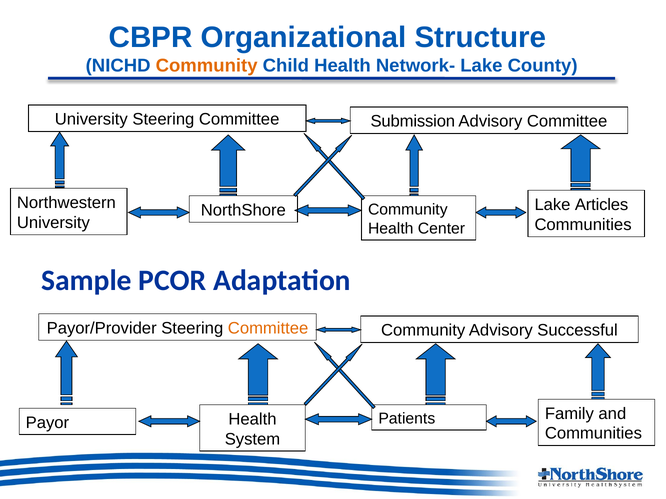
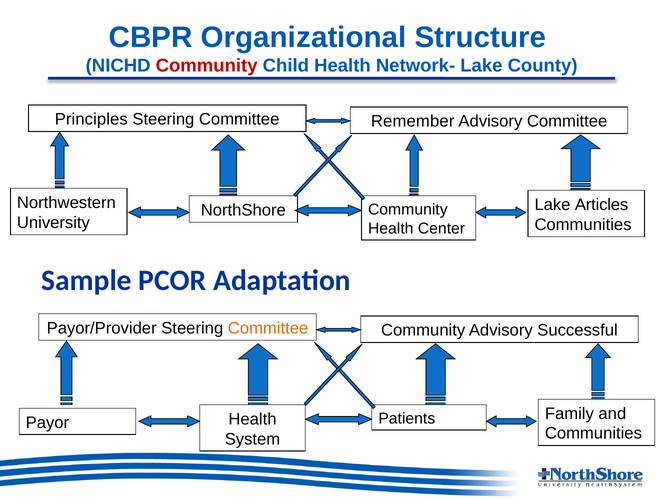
Community colour: orange -> red (207, 66)
University: University -> Principles (91, 120)
Submission: Submission -> Remember (413, 122)
